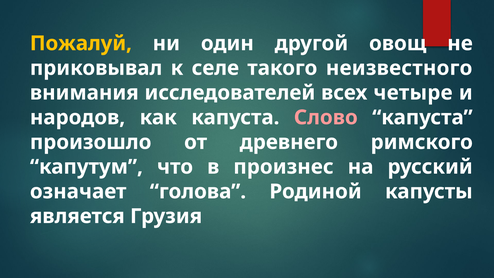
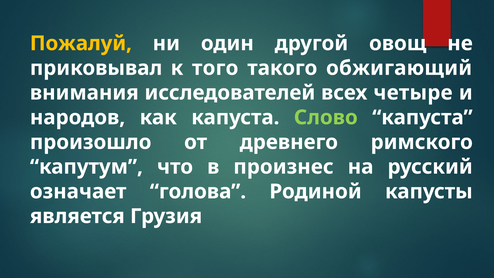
селе: селе -> того (215, 68)
неизвестного: неизвестного -> обжигающий (399, 68)
Слово colour: pink -> light green (326, 117)
